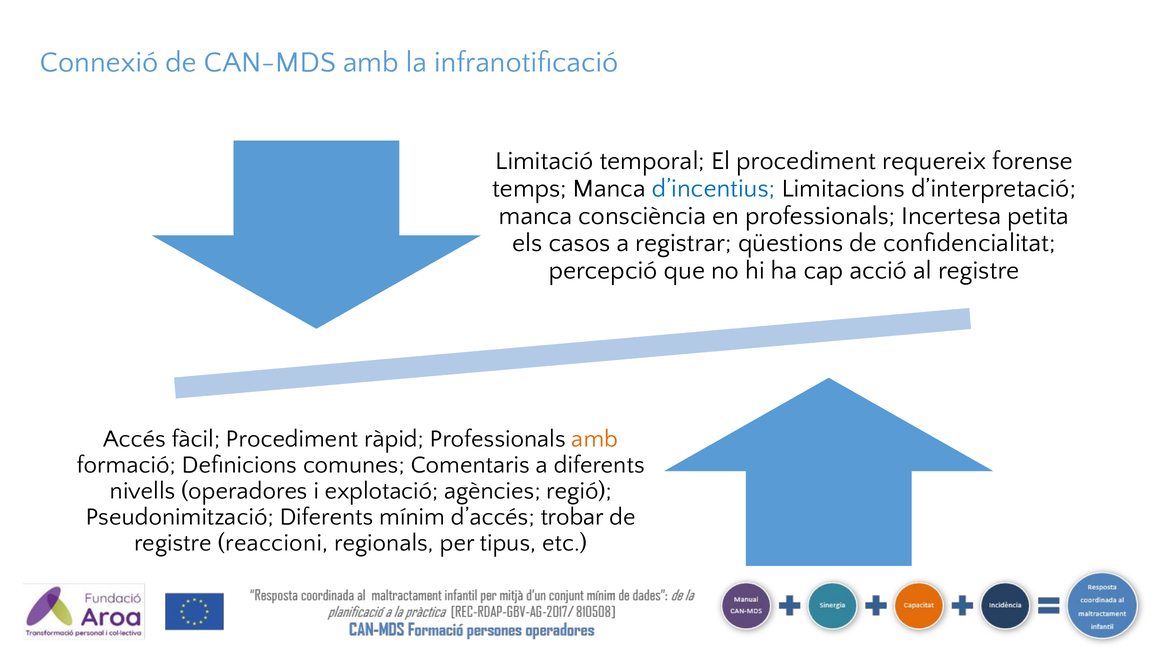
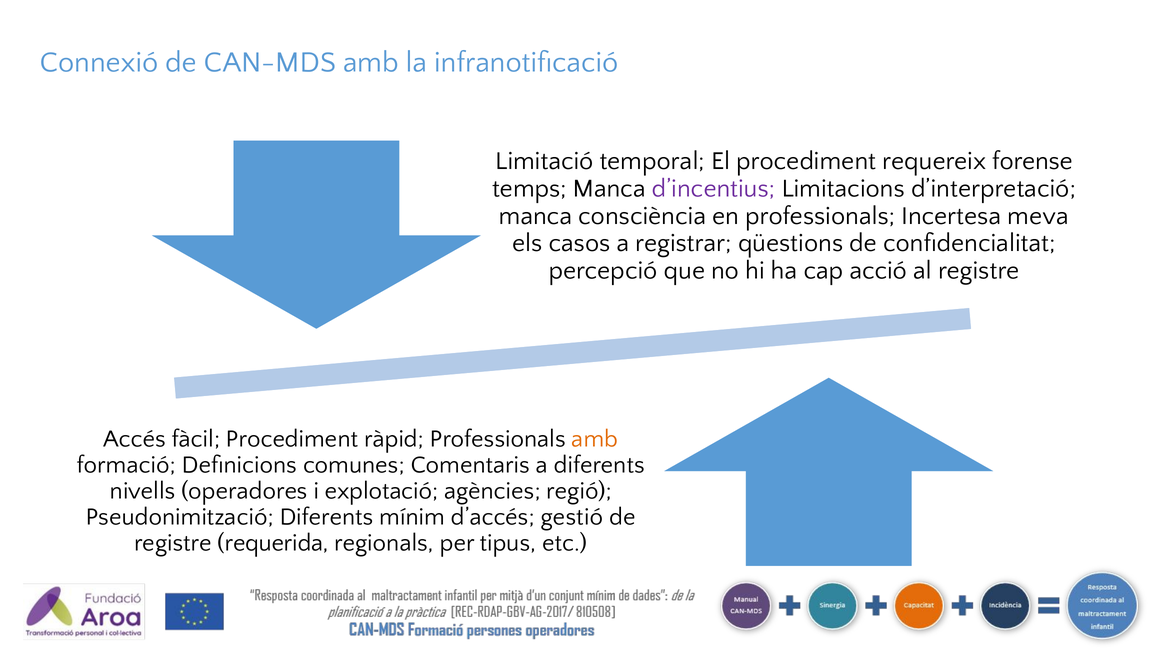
d’incentius colour: blue -> purple (714, 188)
petita: petita -> meva (1038, 216)
trobar: trobar -> gestió (572, 517)
reaccioni: reaccioni -> requerida (273, 543)
